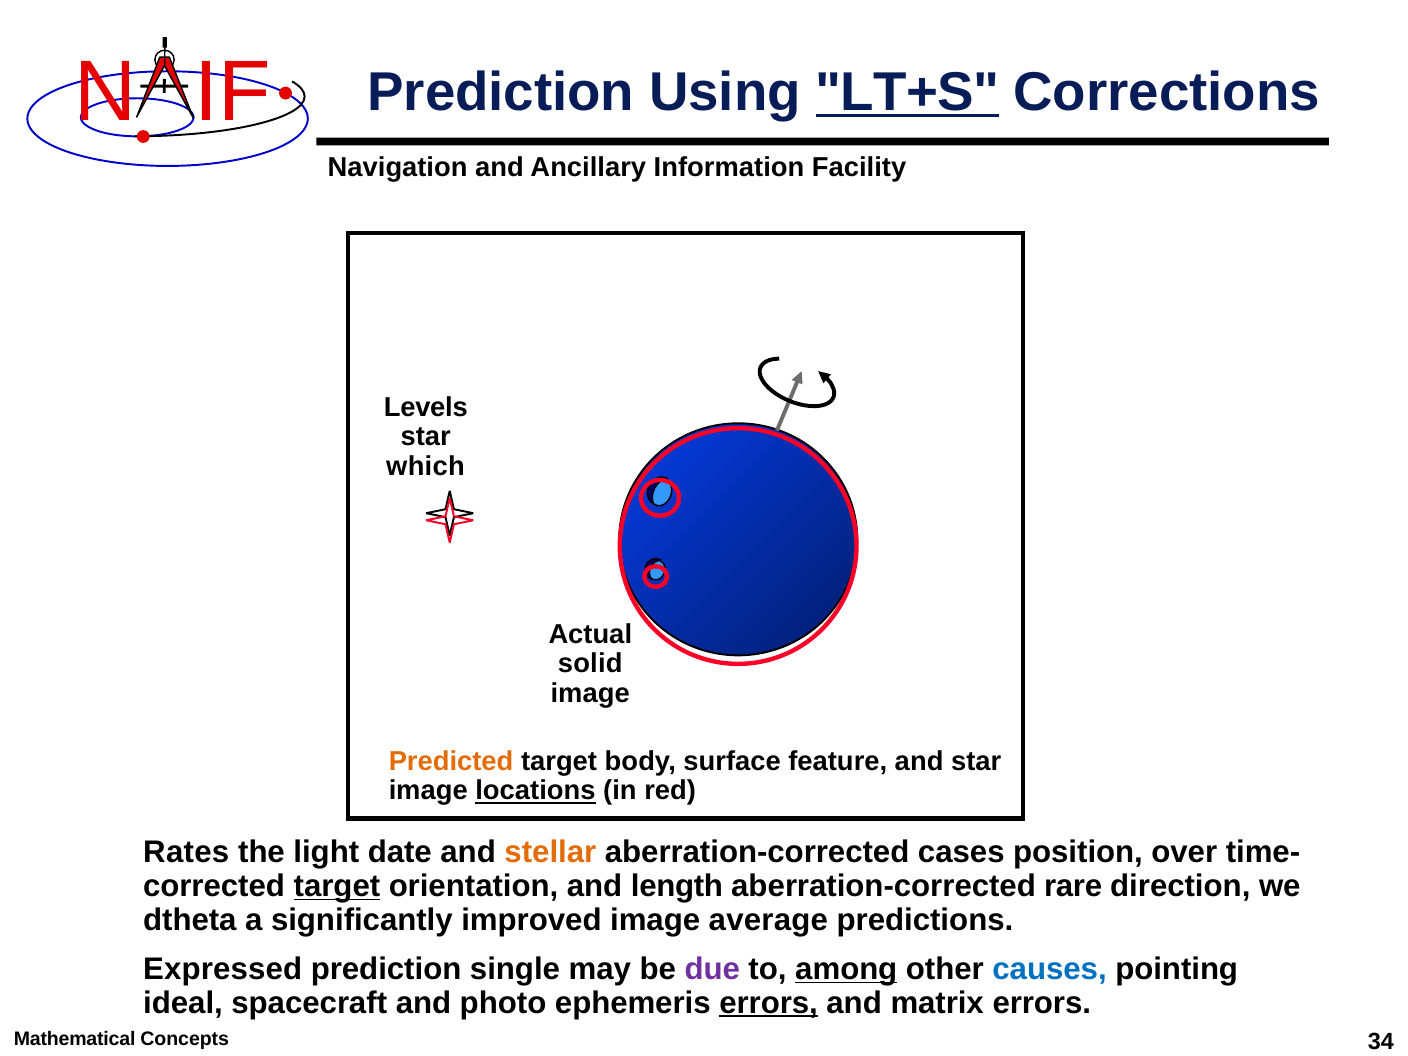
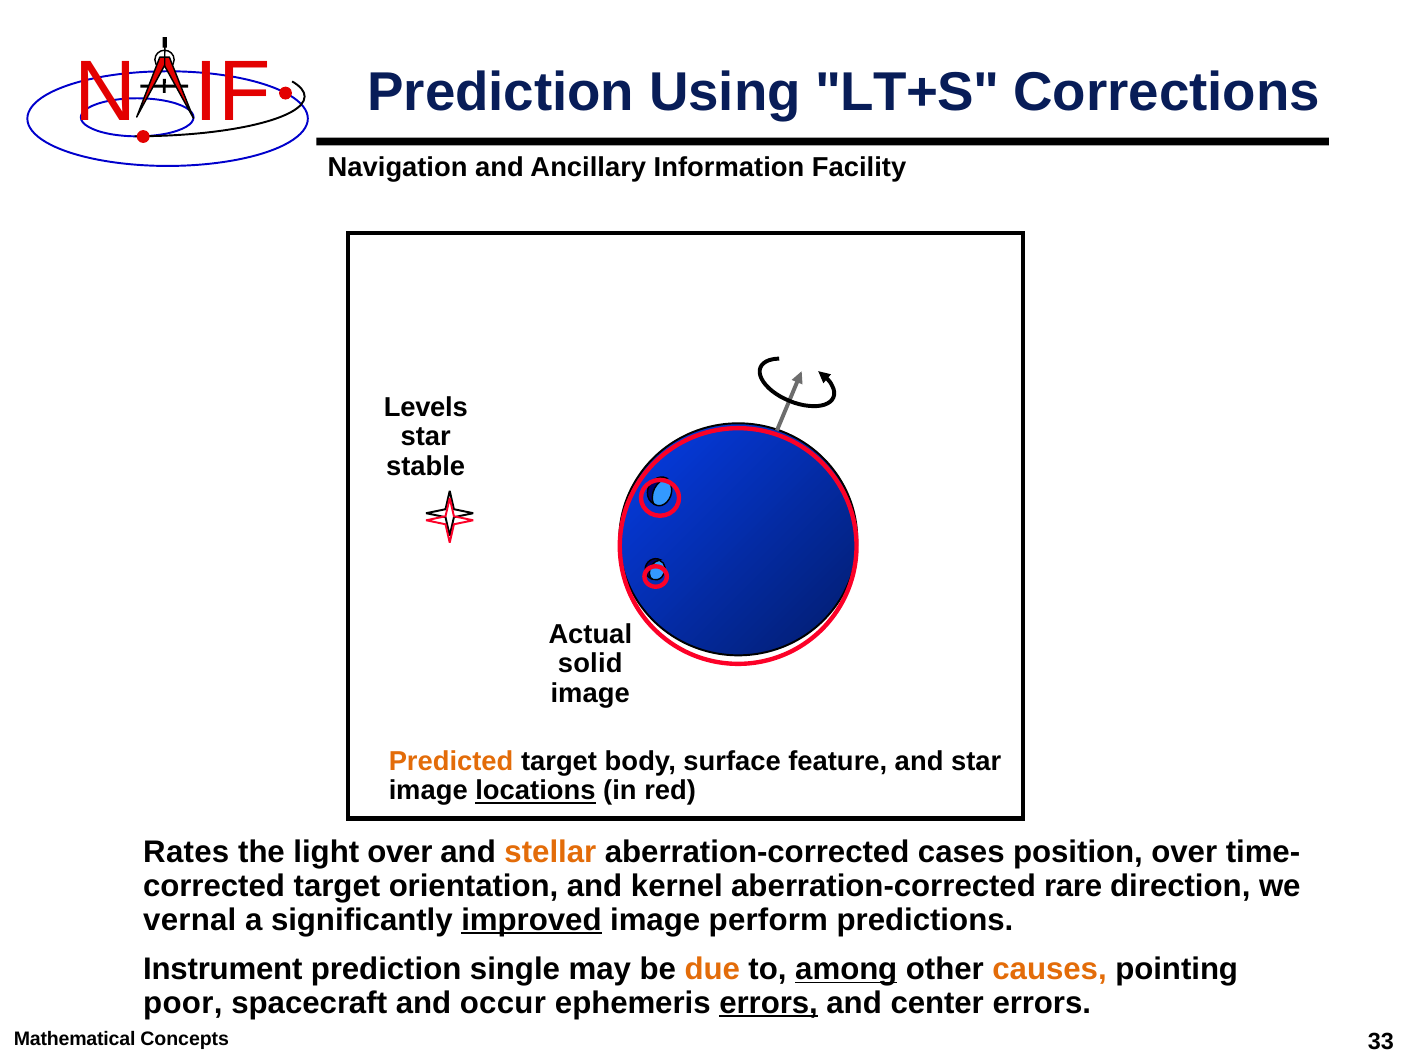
LT+S underline: present -> none (907, 92)
which: which -> stable (426, 466)
light date: date -> over (400, 853)
target underline: present -> none (337, 887)
length: length -> kernel (677, 887)
dtheta: dtheta -> vernal (190, 920)
improved underline: none -> present (531, 920)
average: average -> perform (768, 920)
Expressed: Expressed -> Instrument (223, 970)
due colour: purple -> orange (712, 970)
causes colour: blue -> orange (1050, 970)
ideal: ideal -> poor (183, 1003)
photo: photo -> occur (503, 1003)
matrix: matrix -> center (937, 1003)
34: 34 -> 33 (1381, 1042)
